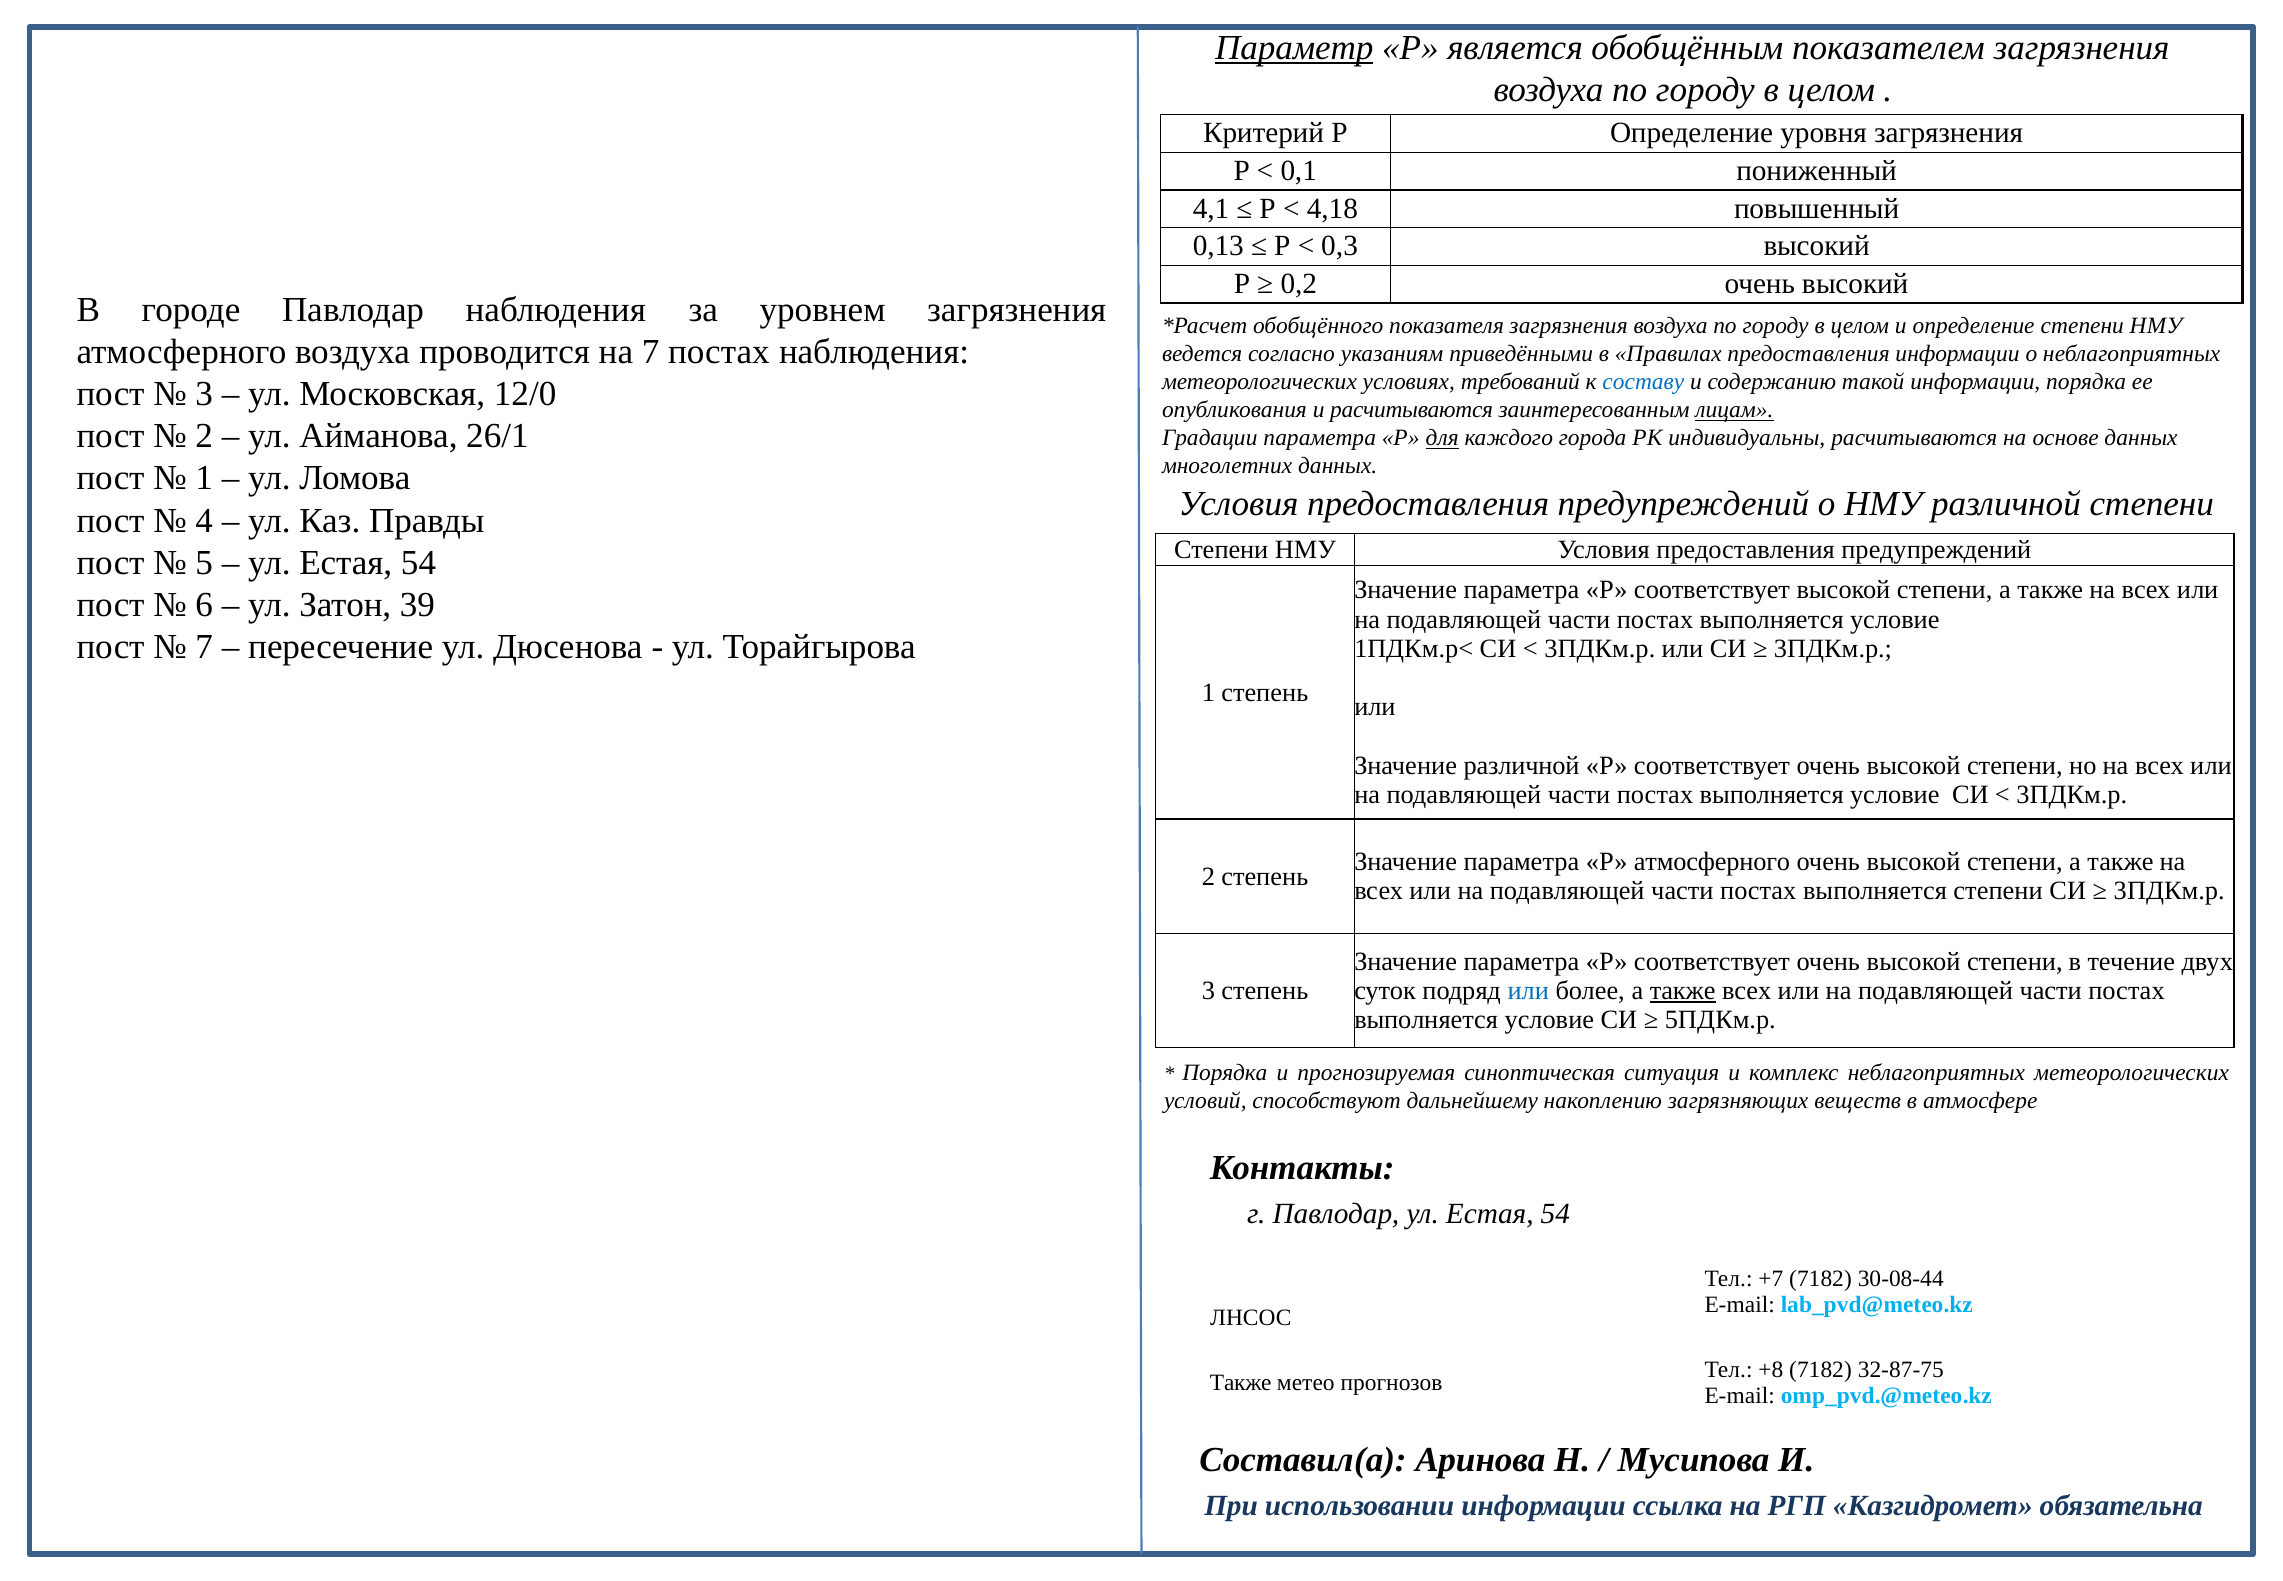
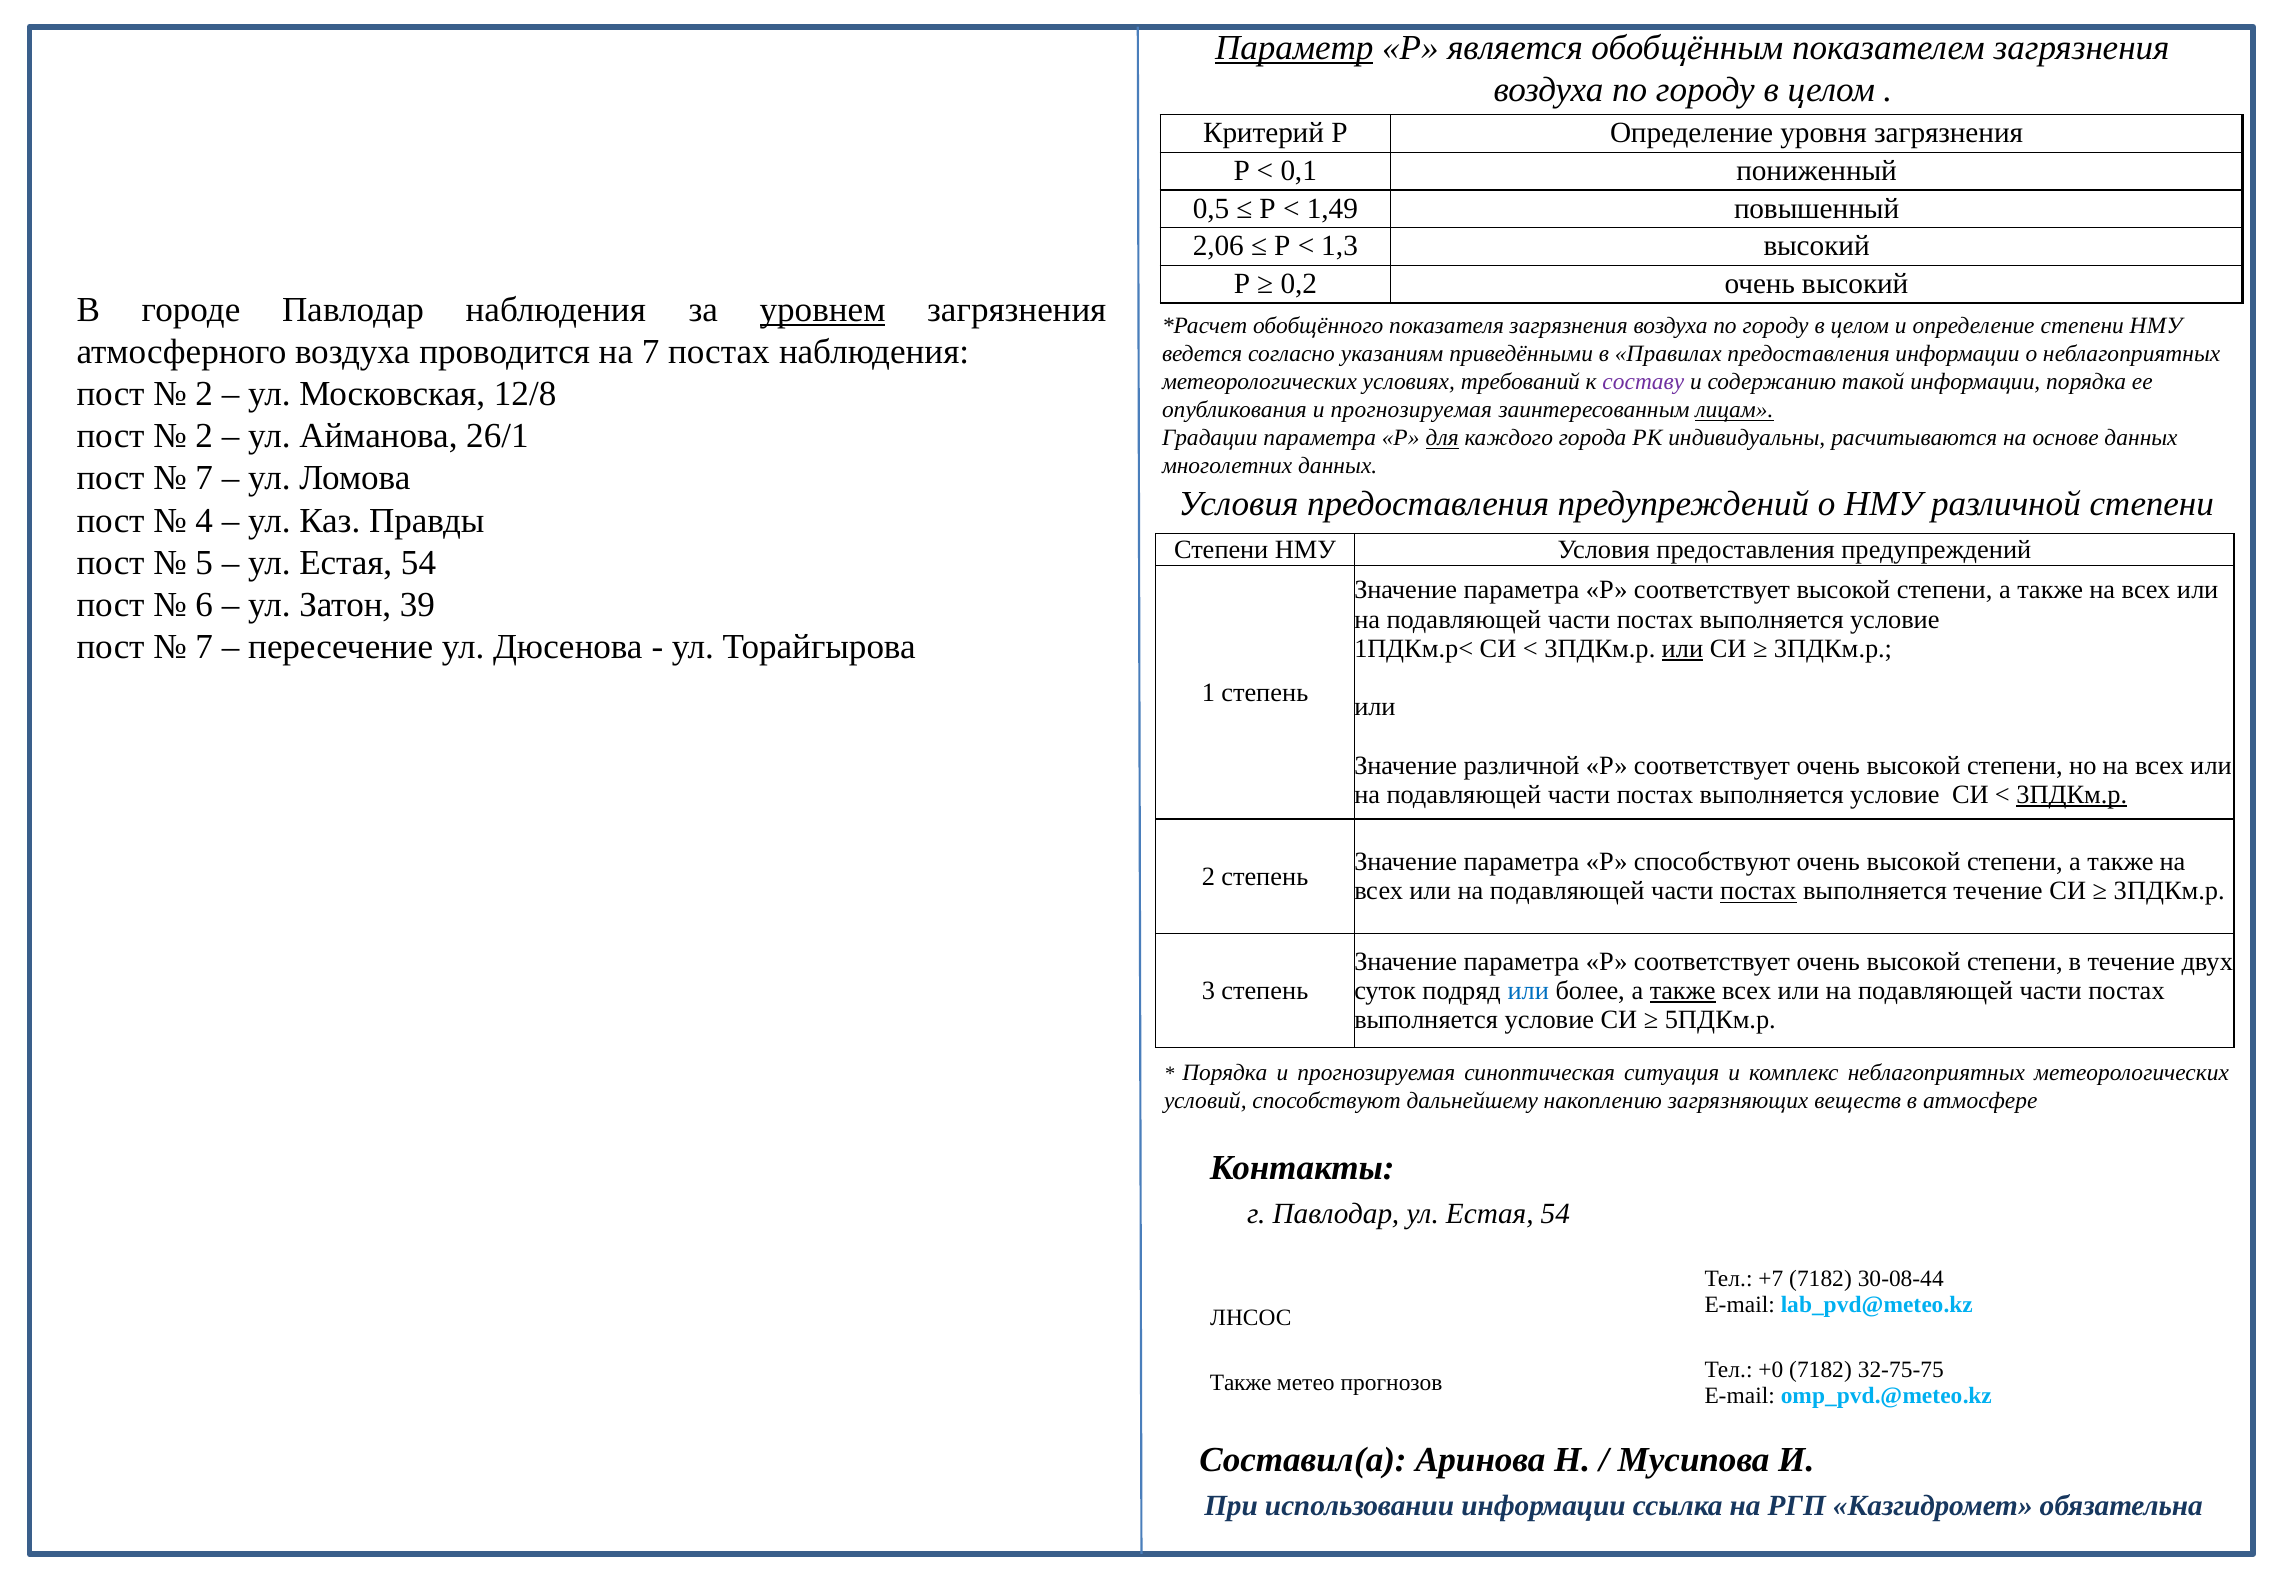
4,1: 4,1 -> 0,5 (1211, 209)
4,18: 4,18 -> 1,49 (1332, 209)
0,13: 0,13 -> 2,06 (1218, 246)
0,3: 0,3 -> 1,3 (1340, 246)
уровнем underline: none -> present (823, 310)
составу colour: blue -> purple (1643, 382)
3: 3 -> 2 (204, 394)
12/0: 12/0 -> 12/8 (525, 394)
опубликования и расчитываются: расчитываются -> прогнозируемая (1411, 410)
1: 1 -> 7 (204, 478)
или underline: none -> present (1682, 648)
3ПДКм.р underline: none -> present (2072, 794)
Р атмосферного: атмосферного -> способствуют (1712, 862)
постах underline: none -> present (1758, 891)
выполняется степени: степени -> течение (1998, 891)
+8: +8 -> +0 (1771, 1369)
32-87-75: 32-87-75 -> 32-75-75 (1901, 1369)
